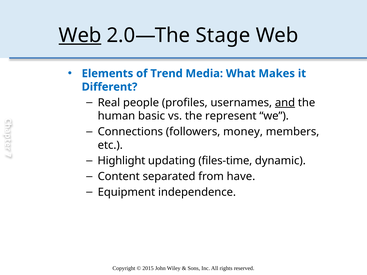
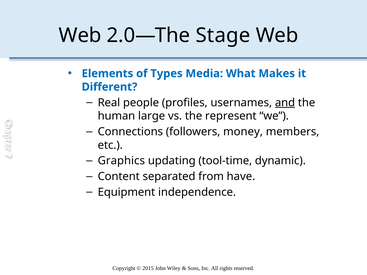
Web underline: present -> none (80, 35)
Trend: Trend -> Types (167, 74)
basic: basic -> large (152, 116)
Highlight: Highlight -> Graphics (121, 161)
files-time: files-time -> tool-time (225, 161)
